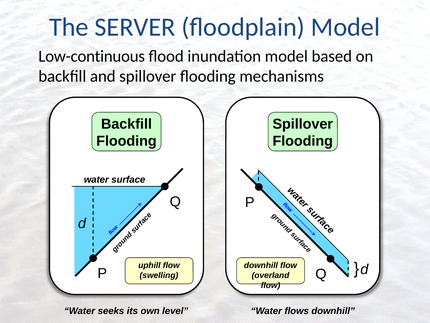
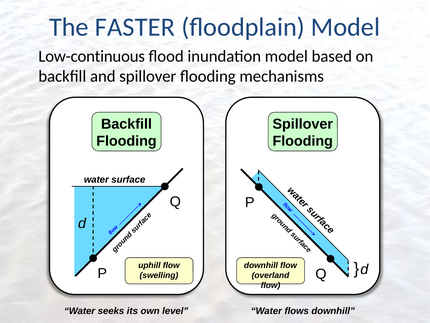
SERVER: SERVER -> FASTER (135, 27)
